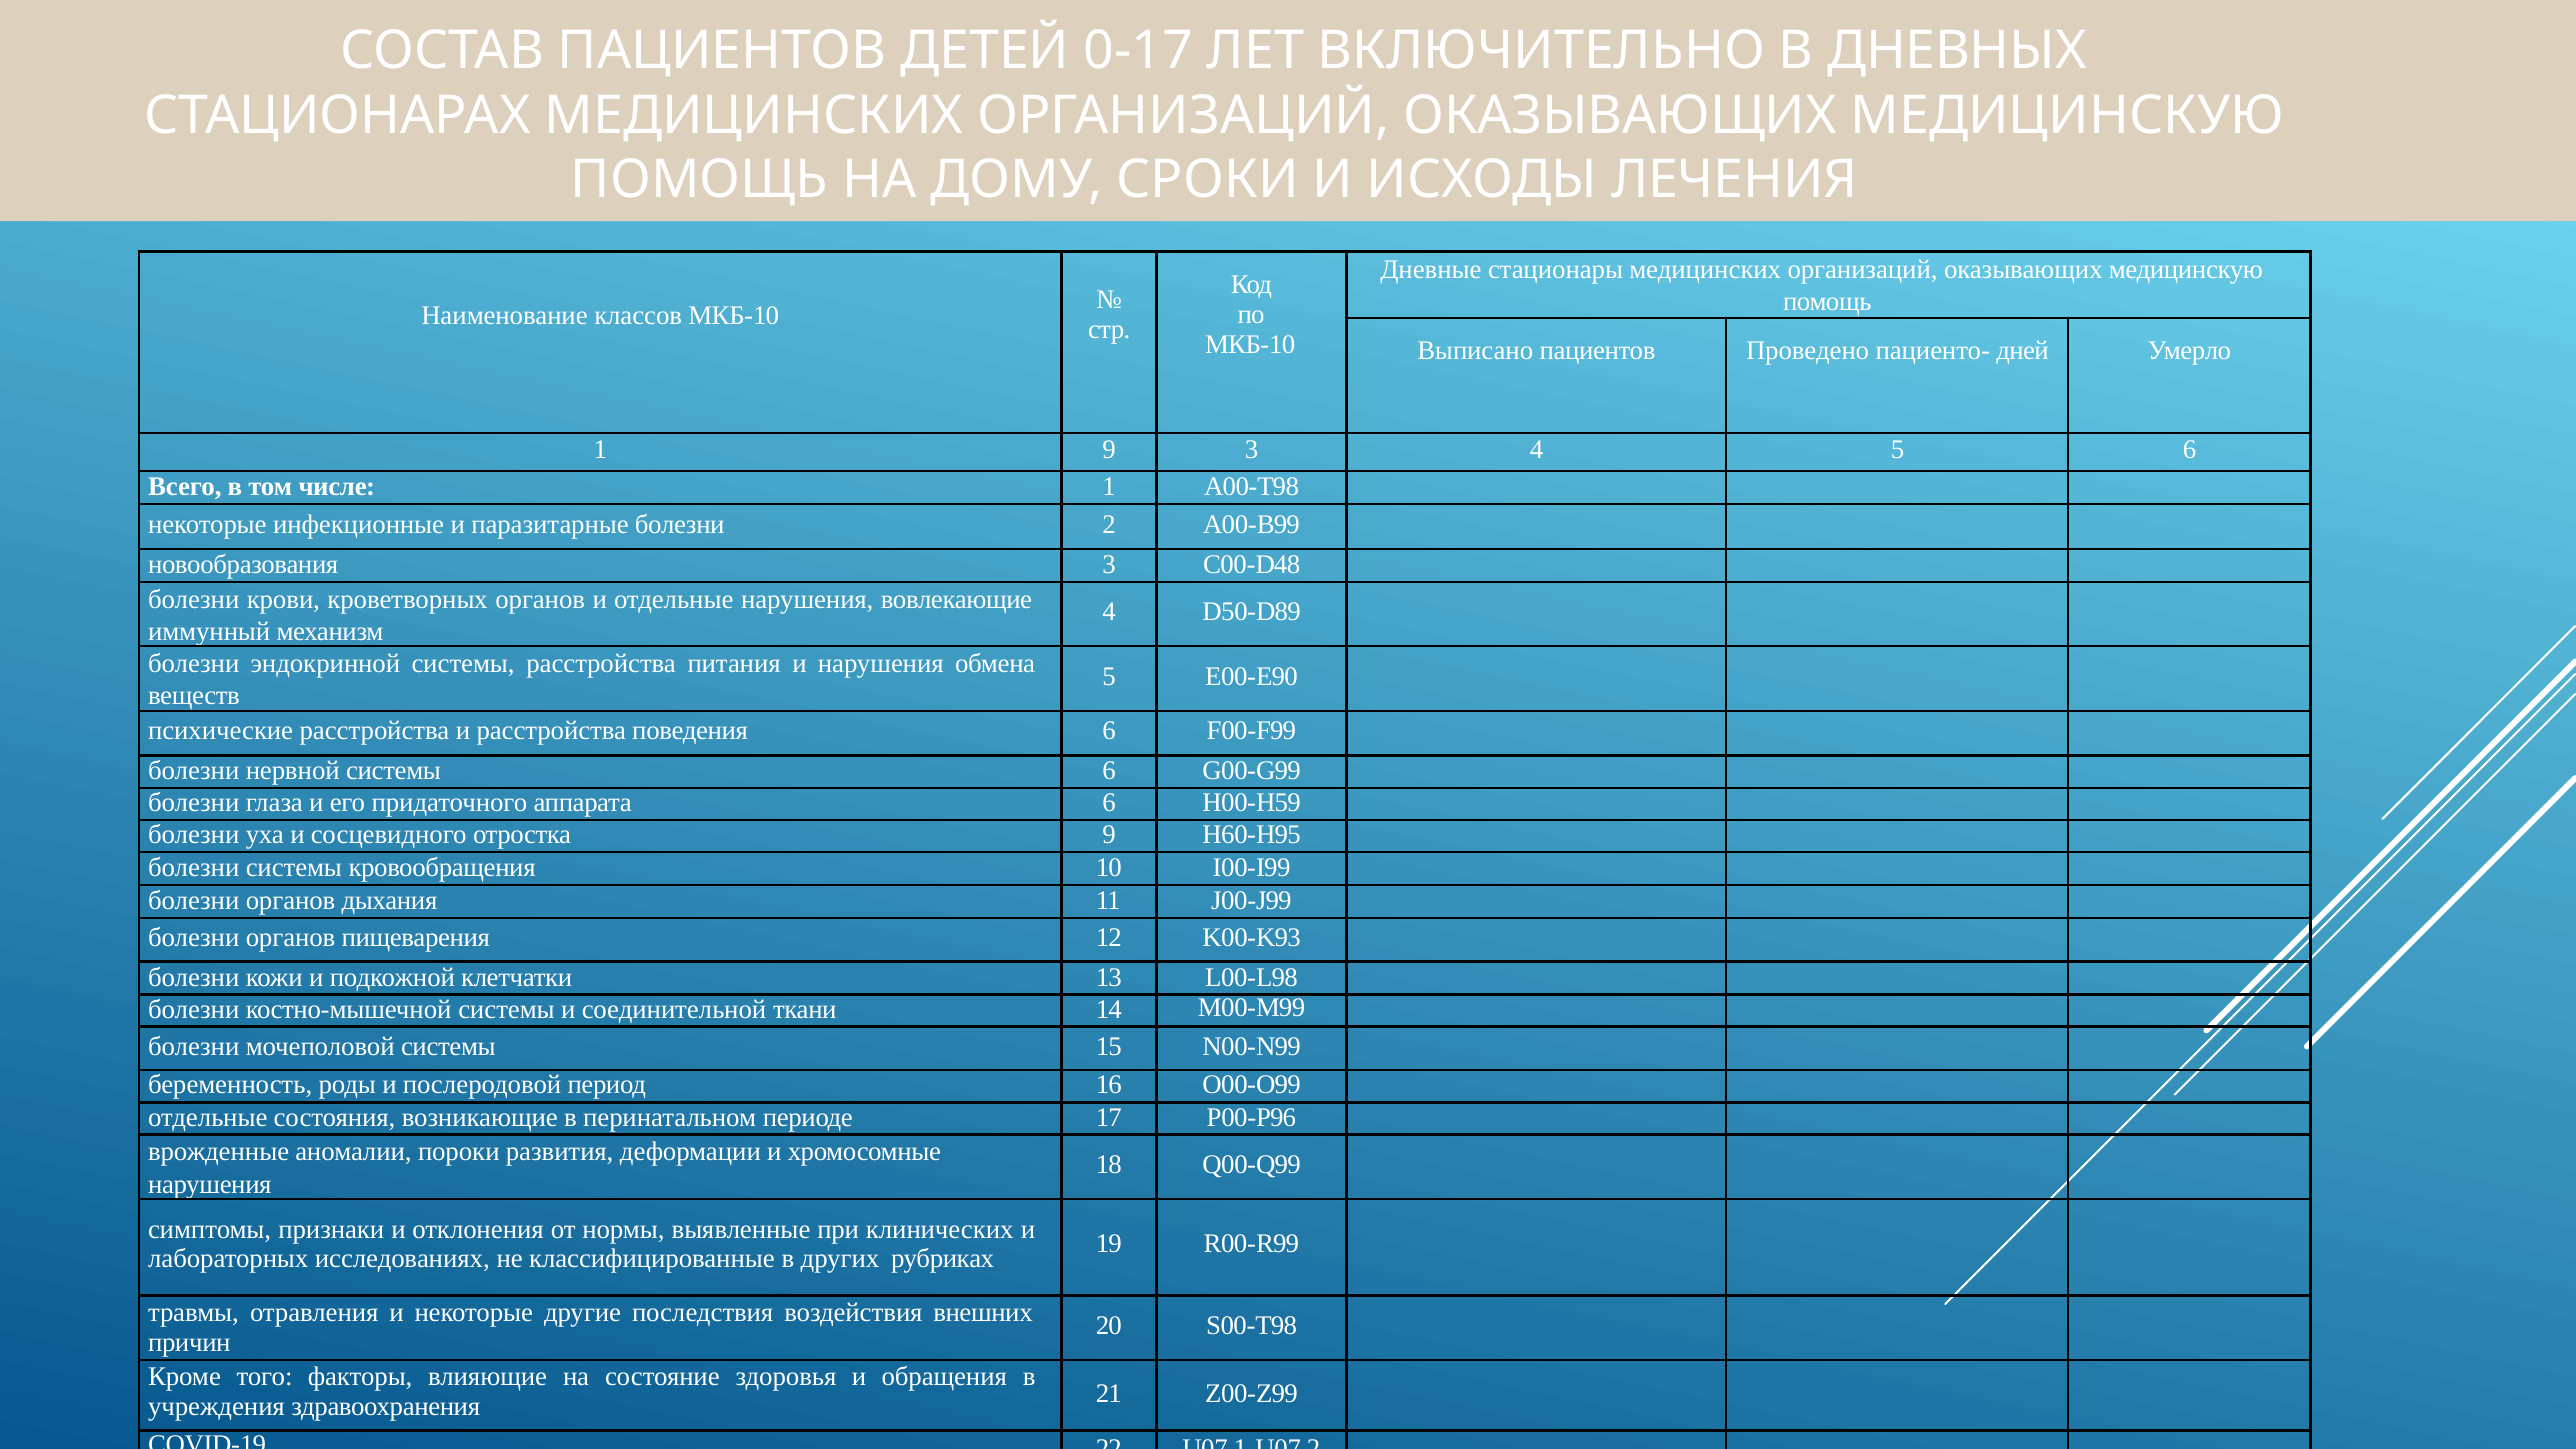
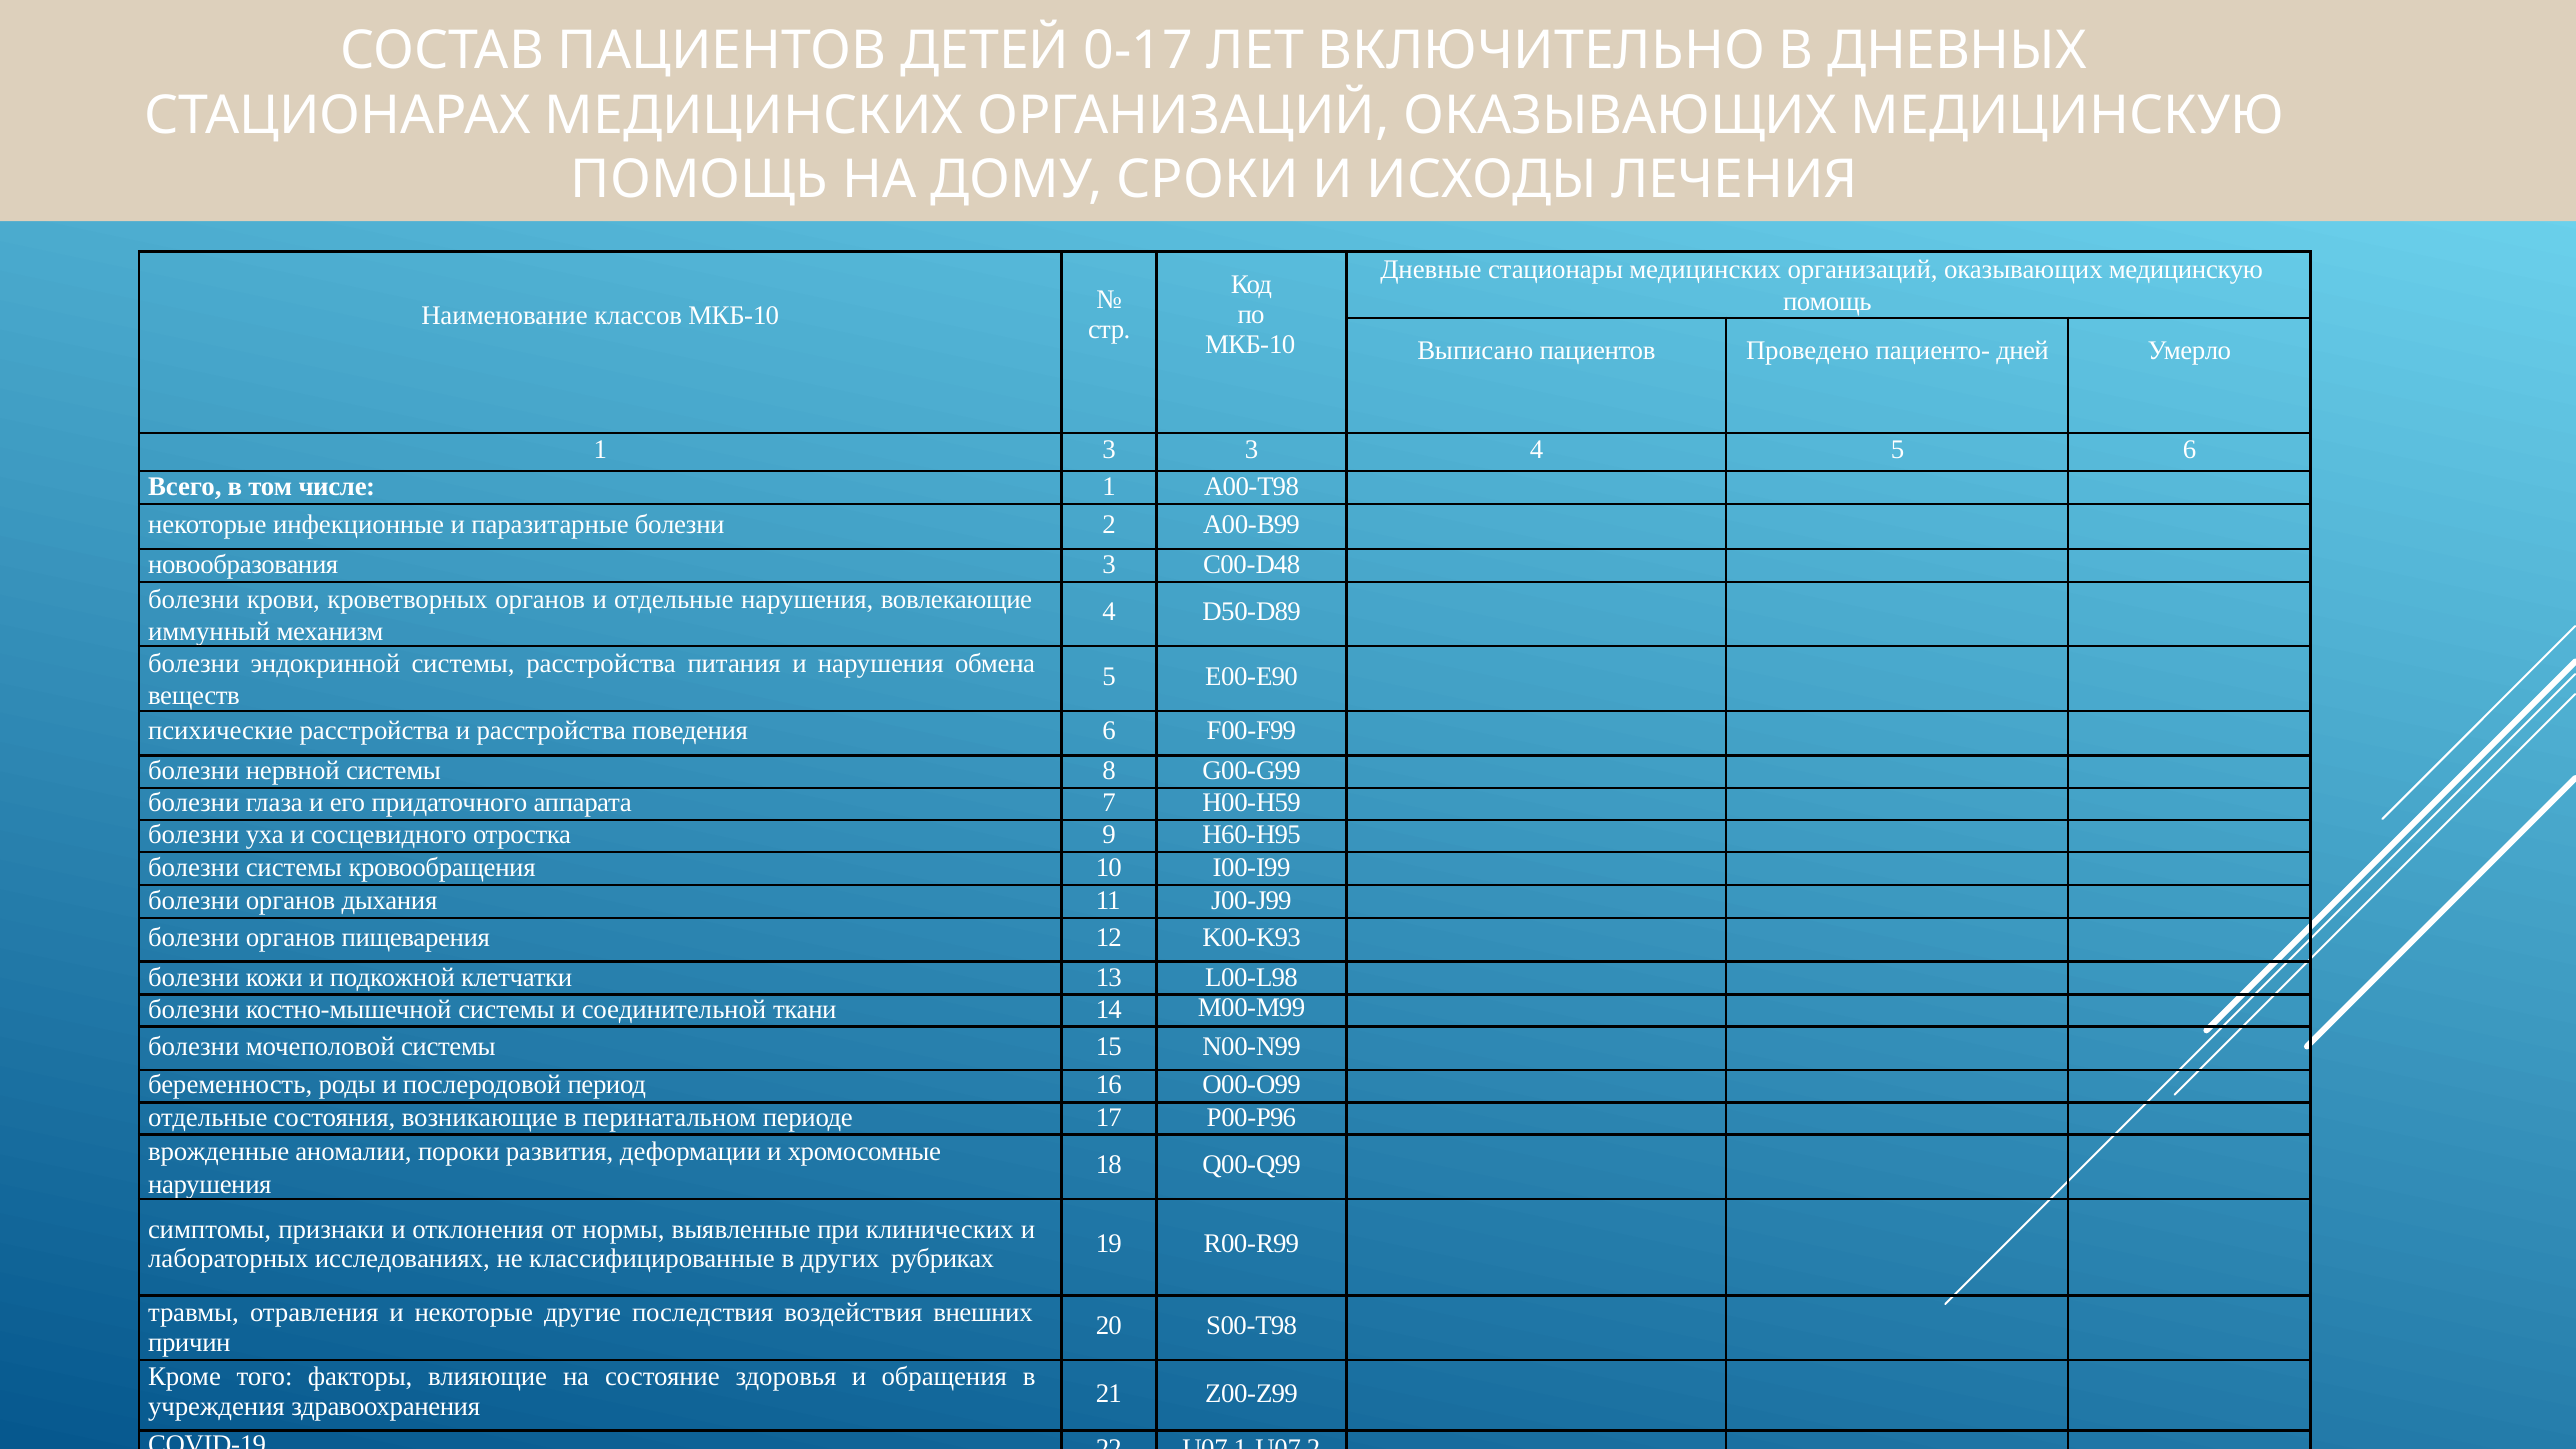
1 9: 9 -> 3 (1109, 450)
системы 6: 6 -> 8 (1109, 770)
аппарата 6: 6 -> 7 (1109, 803)
